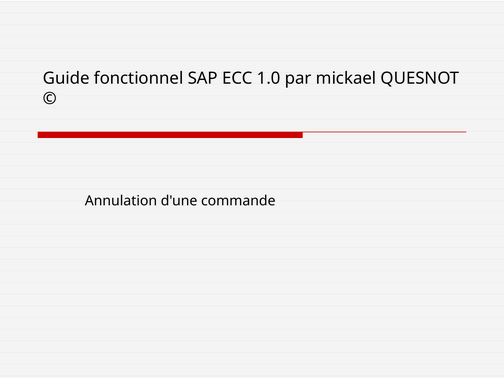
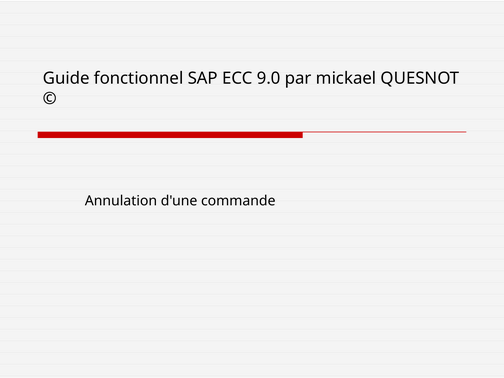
1.0: 1.0 -> 9.0 (269, 78)
